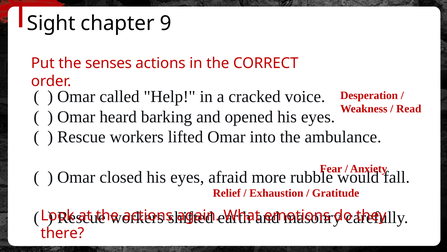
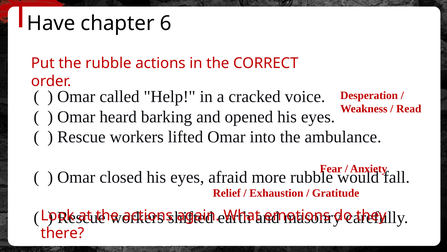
Sight: Sight -> Have (51, 23)
9: 9 -> 6 (166, 23)
the senses: senses -> rubble (108, 63)
